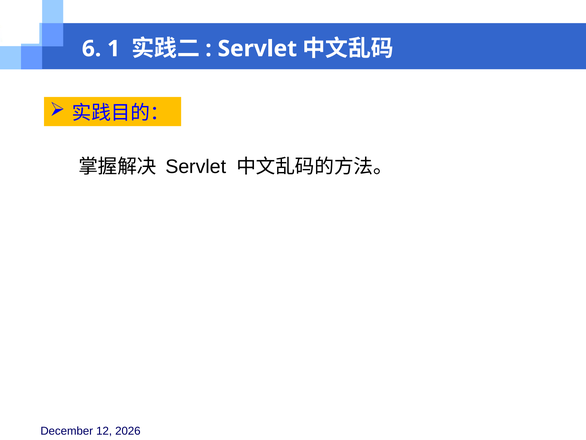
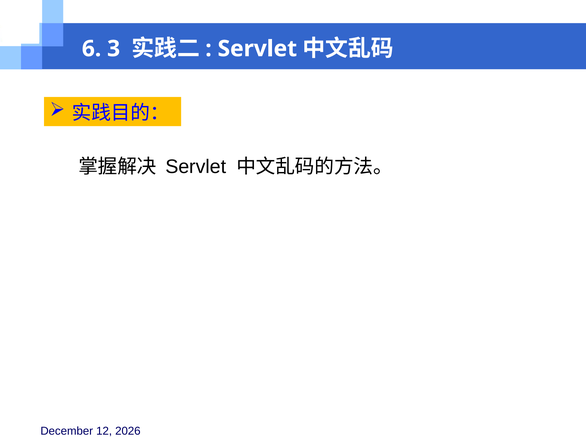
1: 1 -> 3 (114, 49)
